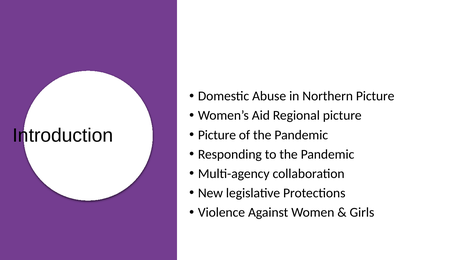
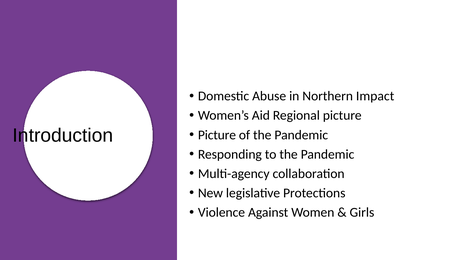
Northern Picture: Picture -> Impact (375, 96)
